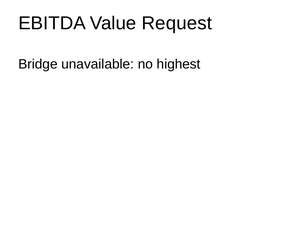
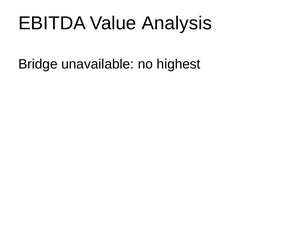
Request: Request -> Analysis (177, 23)
